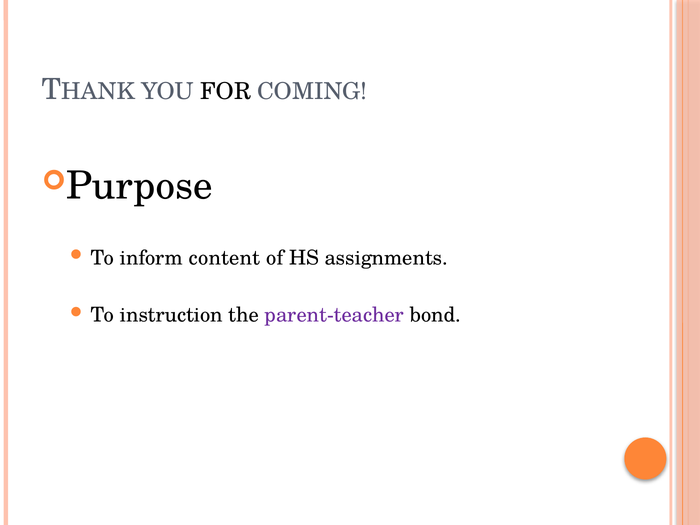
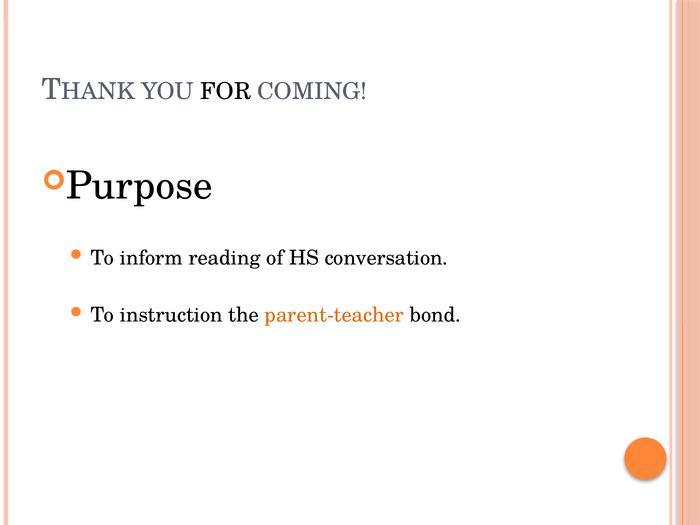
content: content -> reading (225, 258)
assignments: assignments -> conversation (386, 258)
parent-teacher colour: purple -> orange (334, 315)
